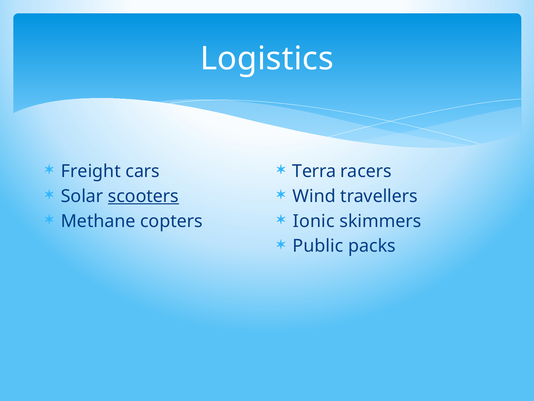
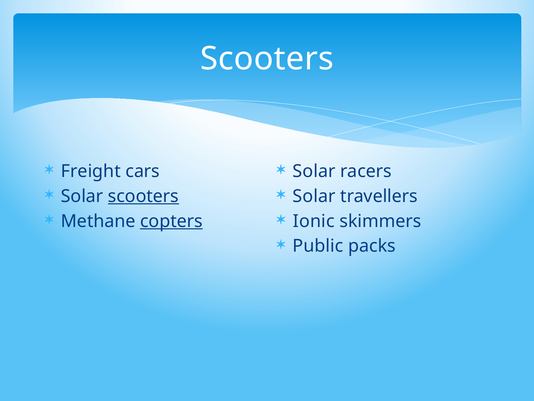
Logistics: Logistics -> Scooters (267, 59)
Terra: Terra -> Solar (314, 171)
Wind: Wind -> Solar (314, 196)
copters underline: none -> present (171, 221)
